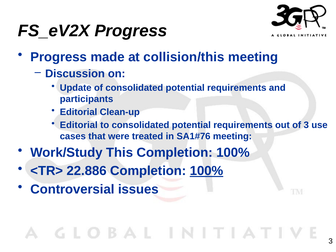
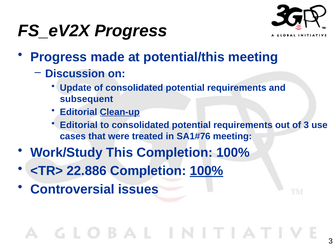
collision/this: collision/this -> potential/this (184, 57)
participants: participants -> subsequent (87, 99)
Clean-up underline: none -> present (120, 112)
